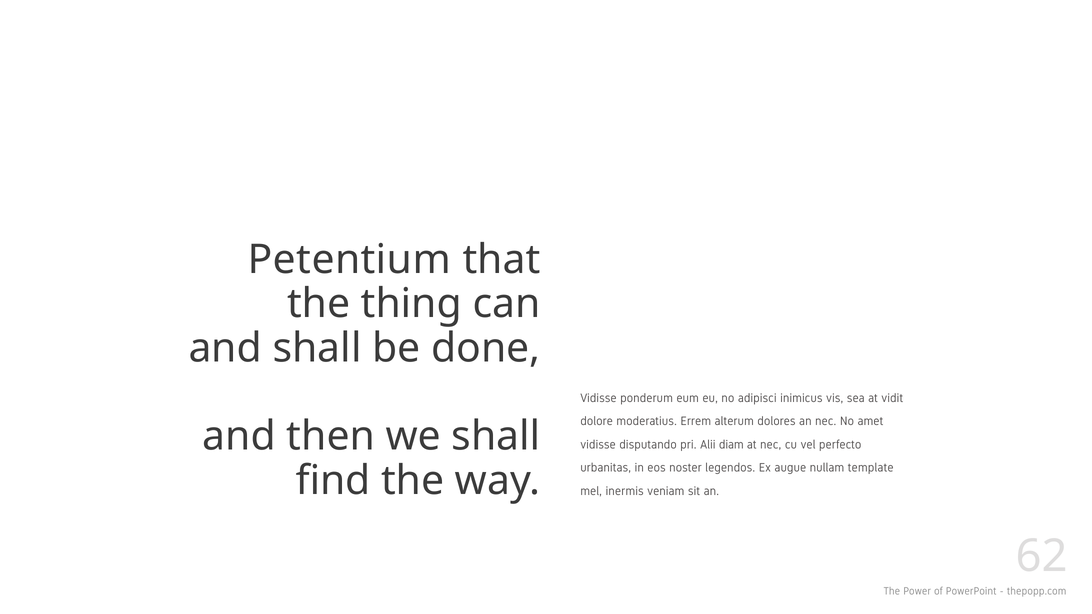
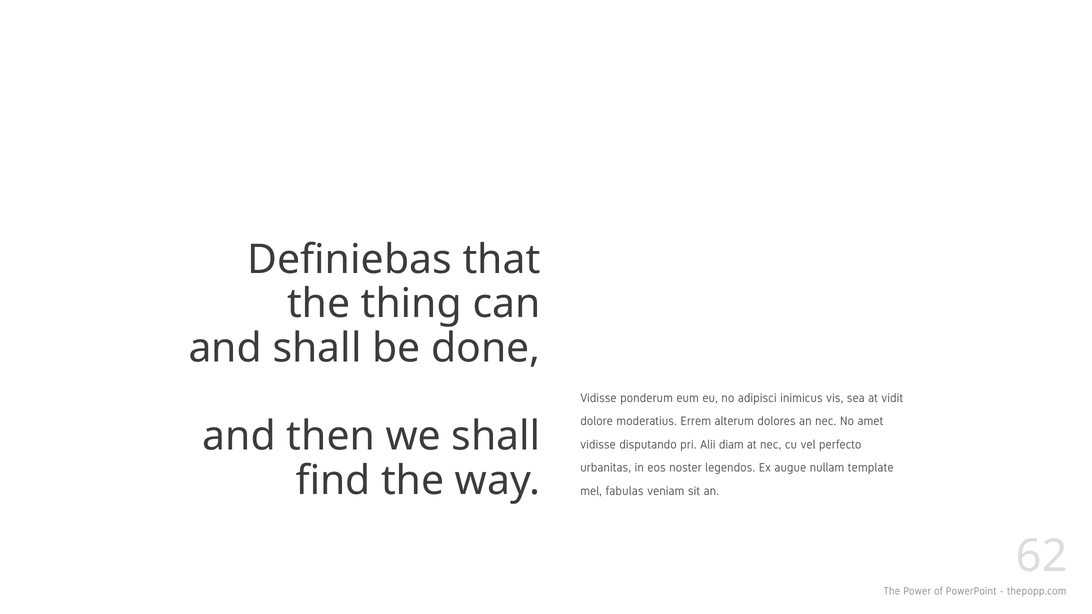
Petentium: Petentium -> Definiebas (349, 260)
inermis: inermis -> fabulas (625, 491)
